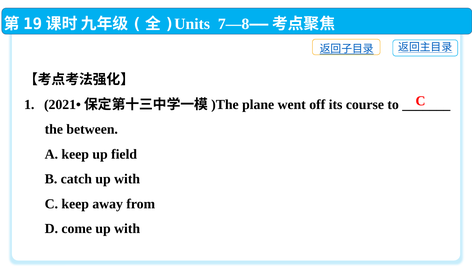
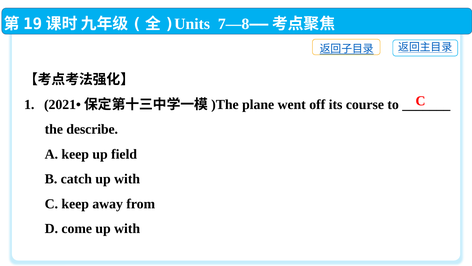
between: between -> describe (92, 129)
